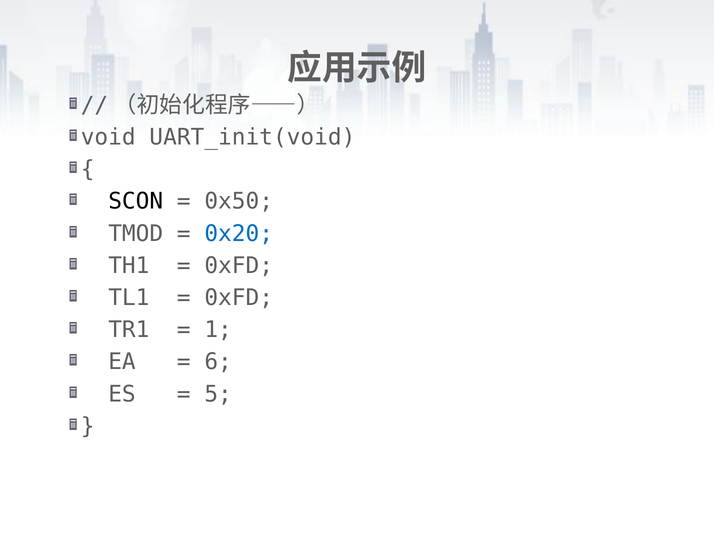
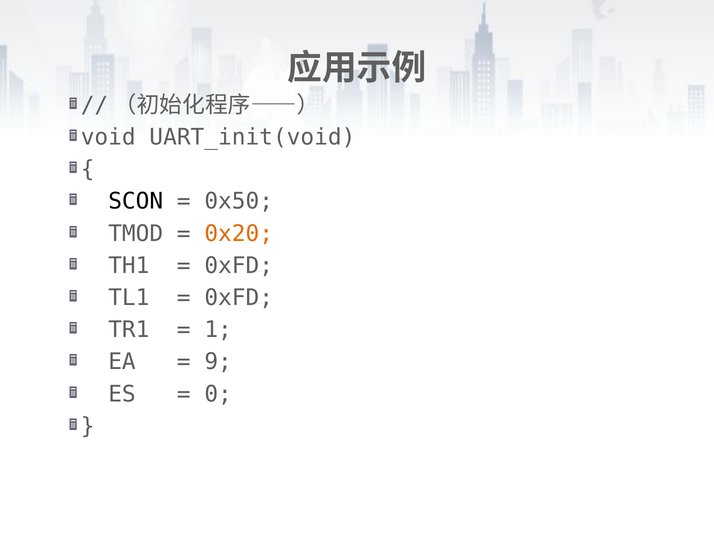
0x20 colour: blue -> orange (239, 233)
6: 6 -> 9 (218, 362)
5: 5 -> 0 (218, 394)
